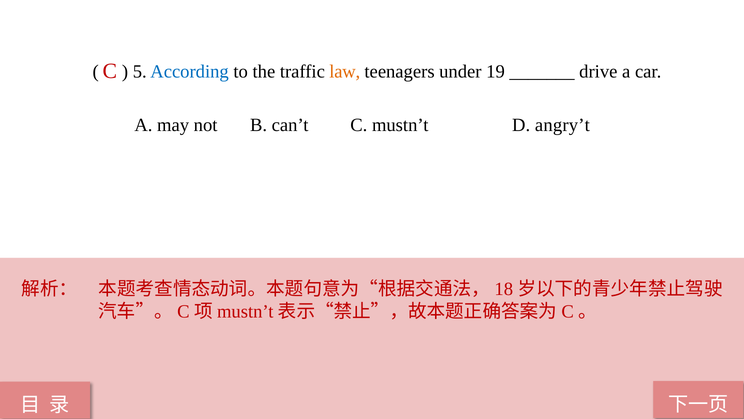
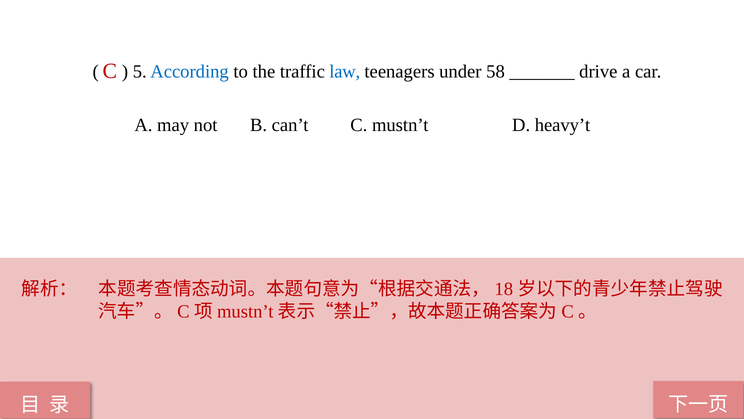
law colour: orange -> blue (345, 72)
19: 19 -> 58 (496, 72)
angry’t: angry’t -> heavy’t (563, 125)
